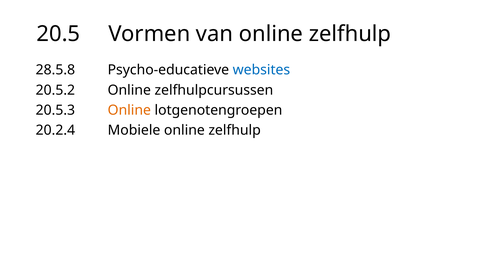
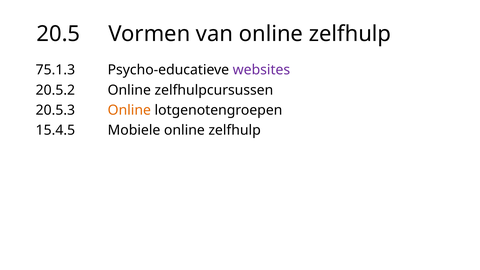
28.5.8: 28.5.8 -> 75.1.3 (55, 70)
websites colour: blue -> purple (261, 70)
20.2.4: 20.2.4 -> 15.4.5 (55, 130)
